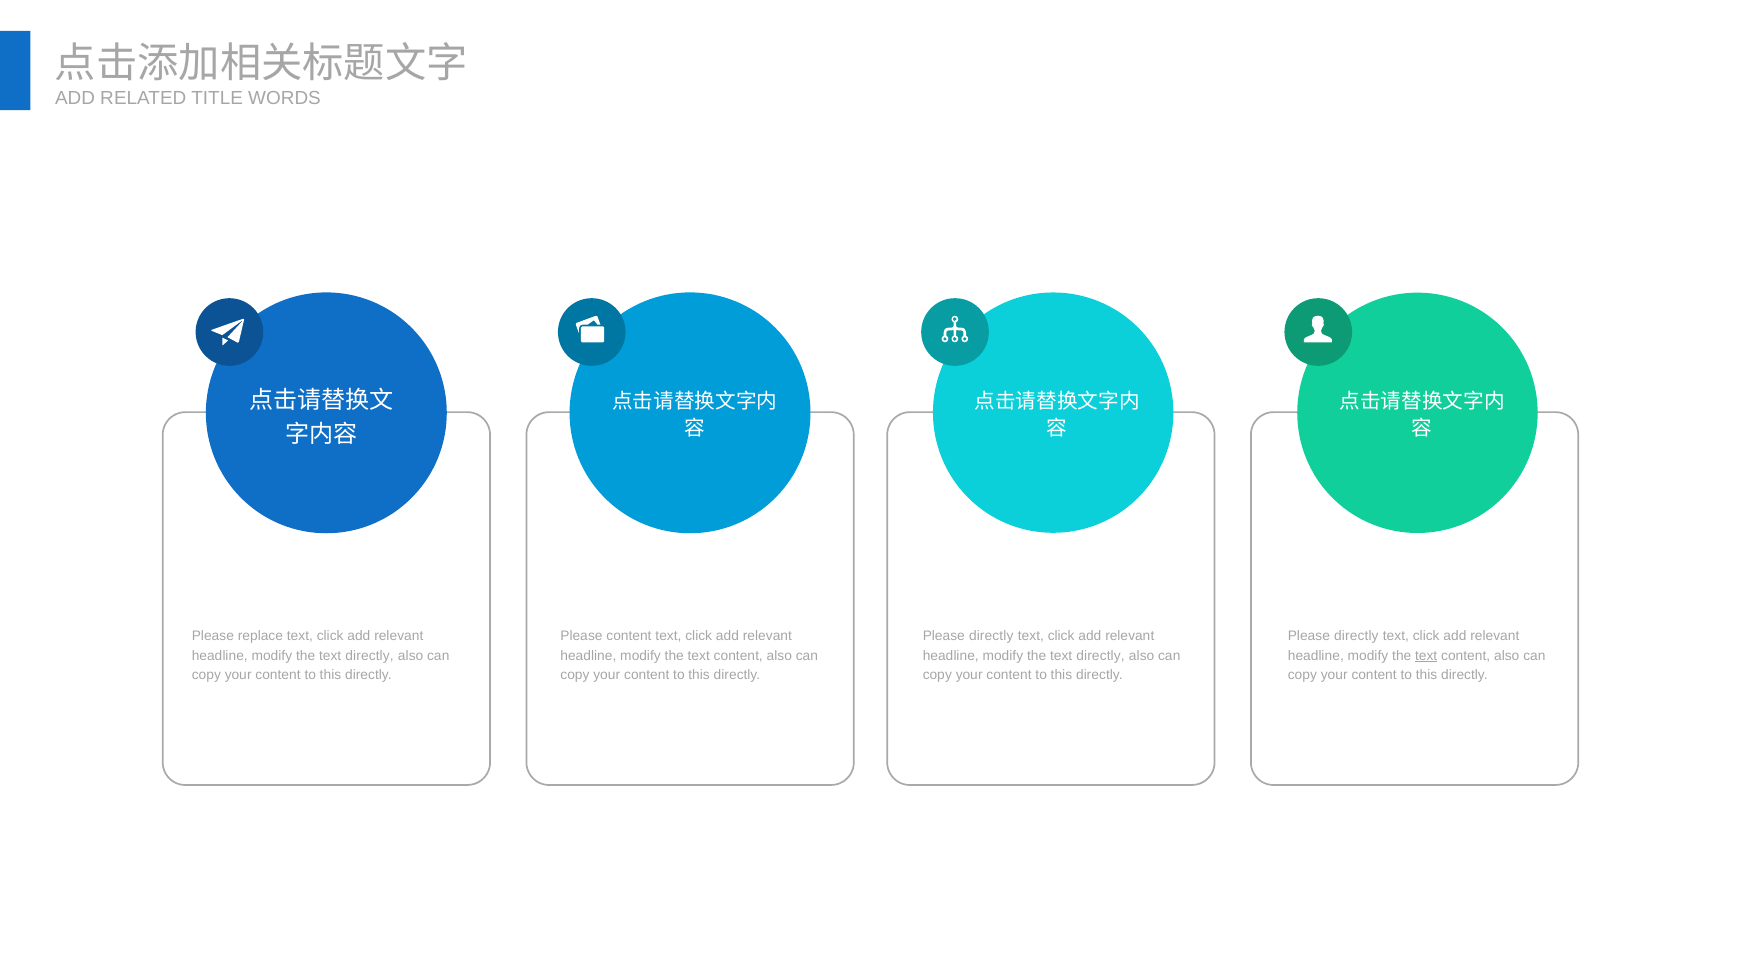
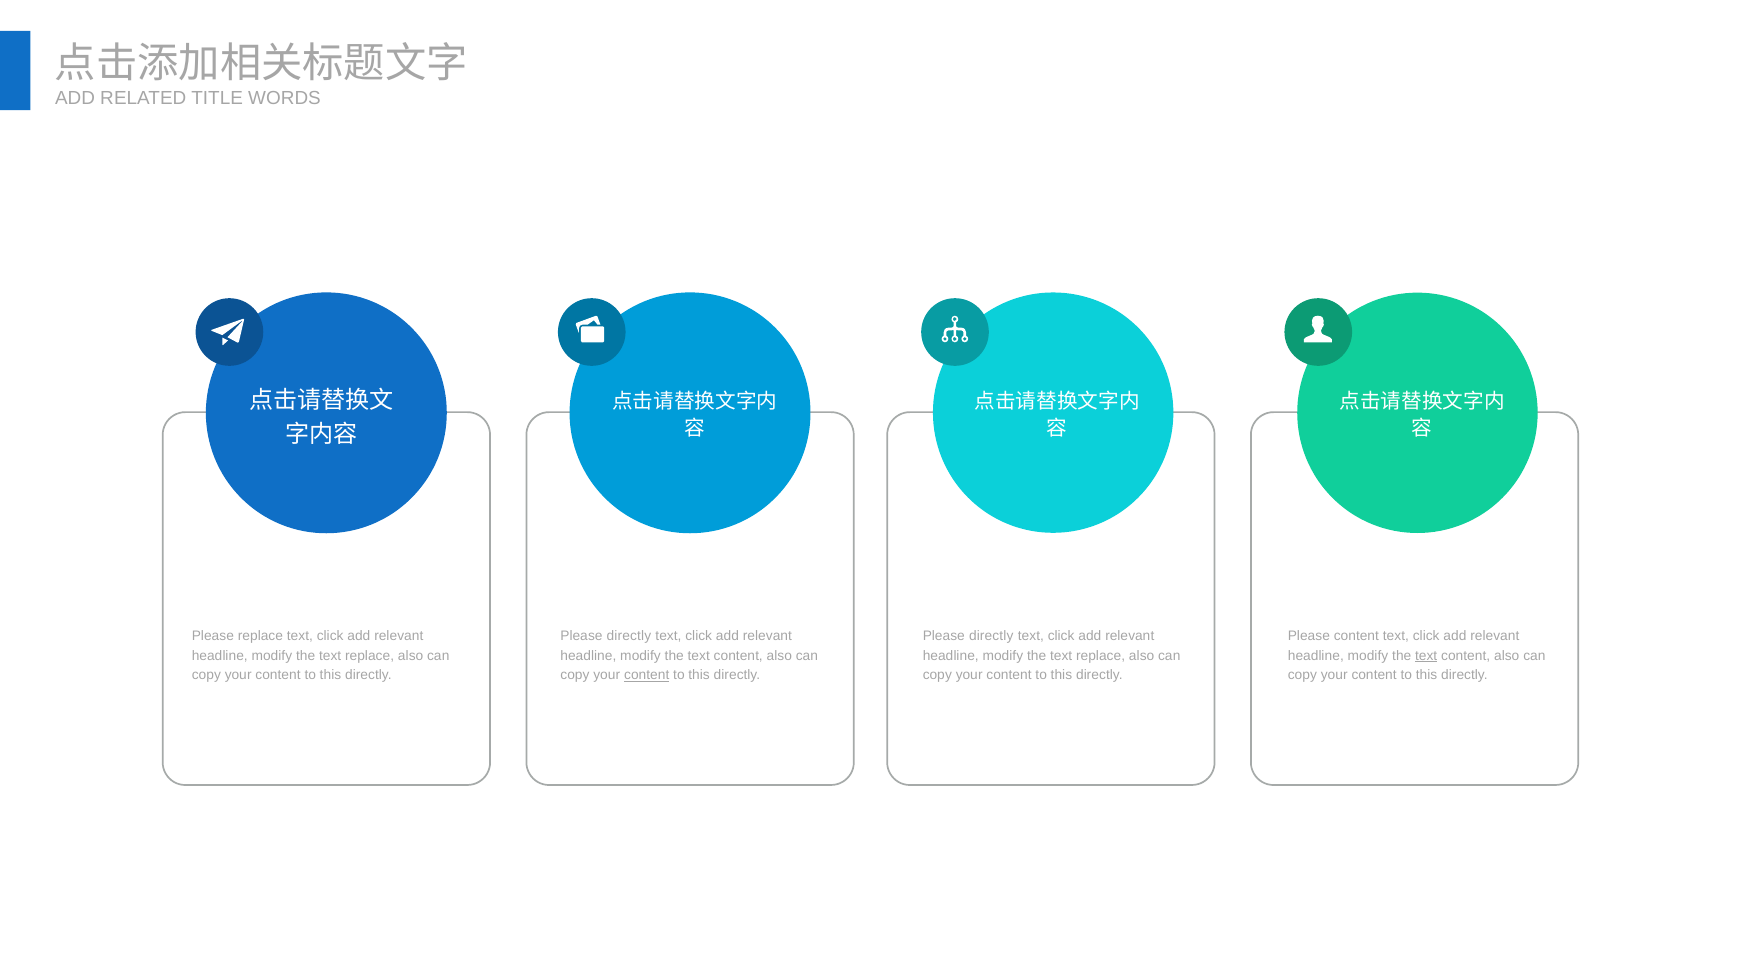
content: content -> directly (629, 636)
directly: directly -> content (1356, 636)
directly: directly -> replace (370, 656)
directly: directly -> replace (1101, 656)
content underline: none -> present (647, 676)
